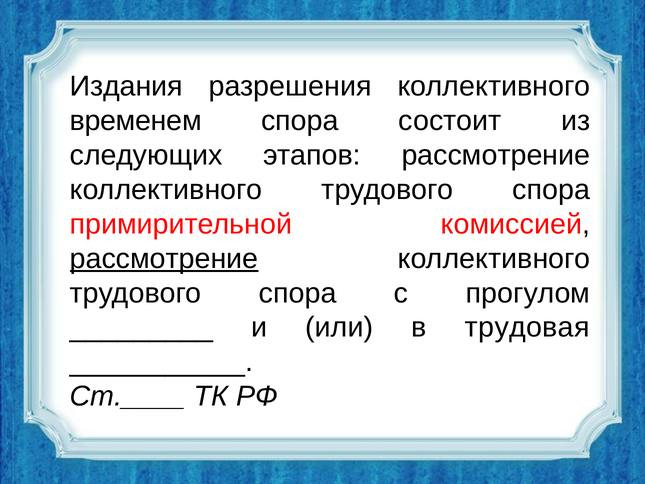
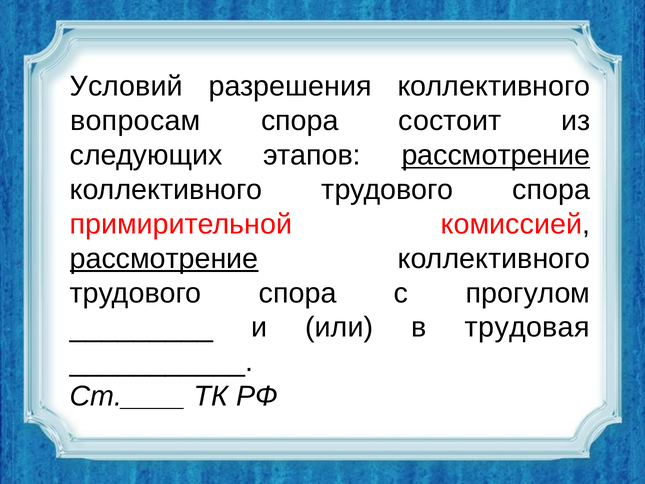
Издания: Издания -> Условий (126, 86)
временем: временем -> вопросам (135, 121)
рассмотрение underline: none -> present (496, 155)
